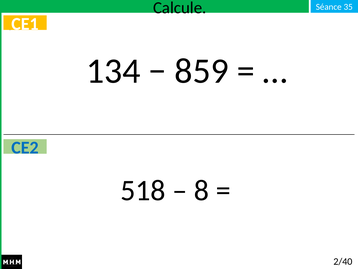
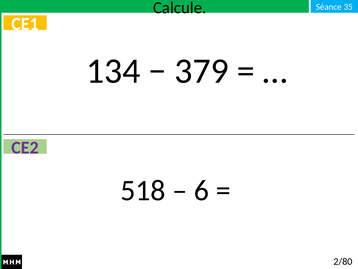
859: 859 -> 379 (202, 71)
CE2 colour: blue -> purple (25, 147)
8: 8 -> 6 (202, 190)
2/40: 2/40 -> 2/80 (343, 261)
